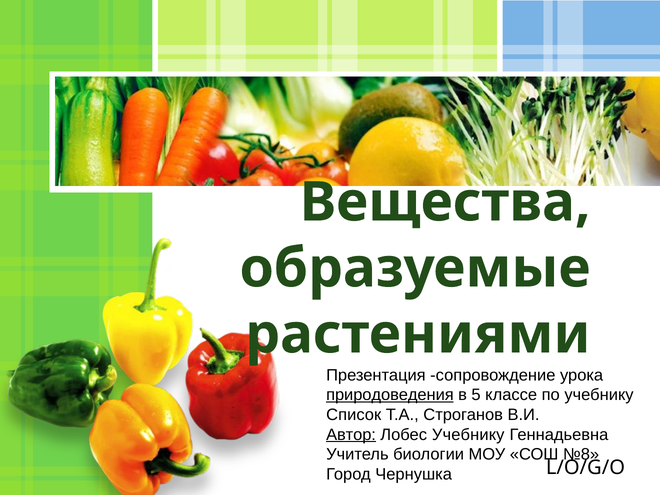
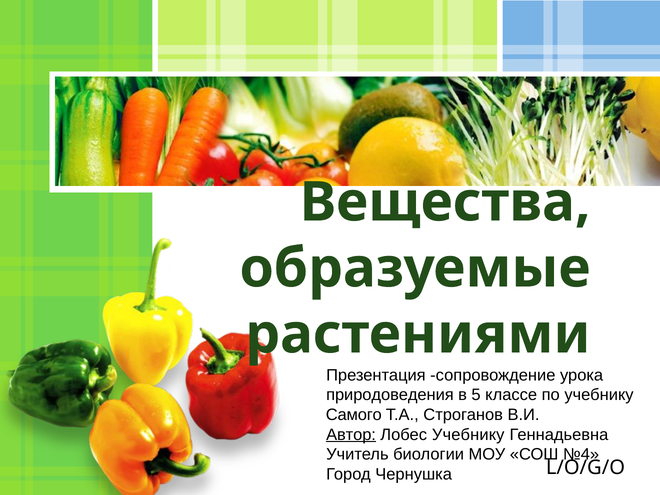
природоведения underline: present -> none (390, 395)
Список: Список -> Самого (354, 415)
№8: №8 -> №4 (581, 454)
